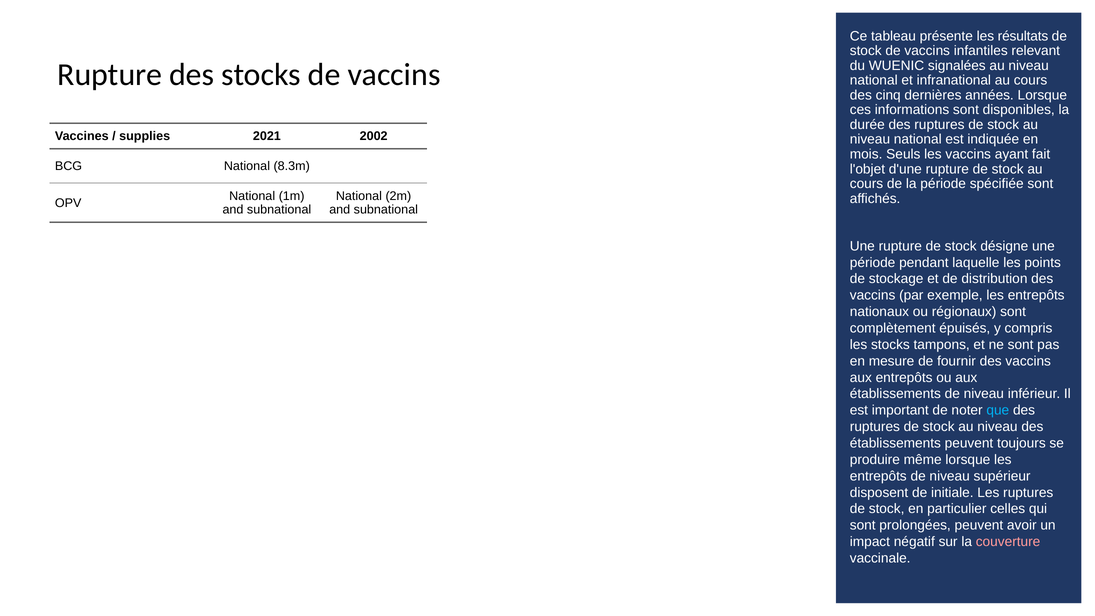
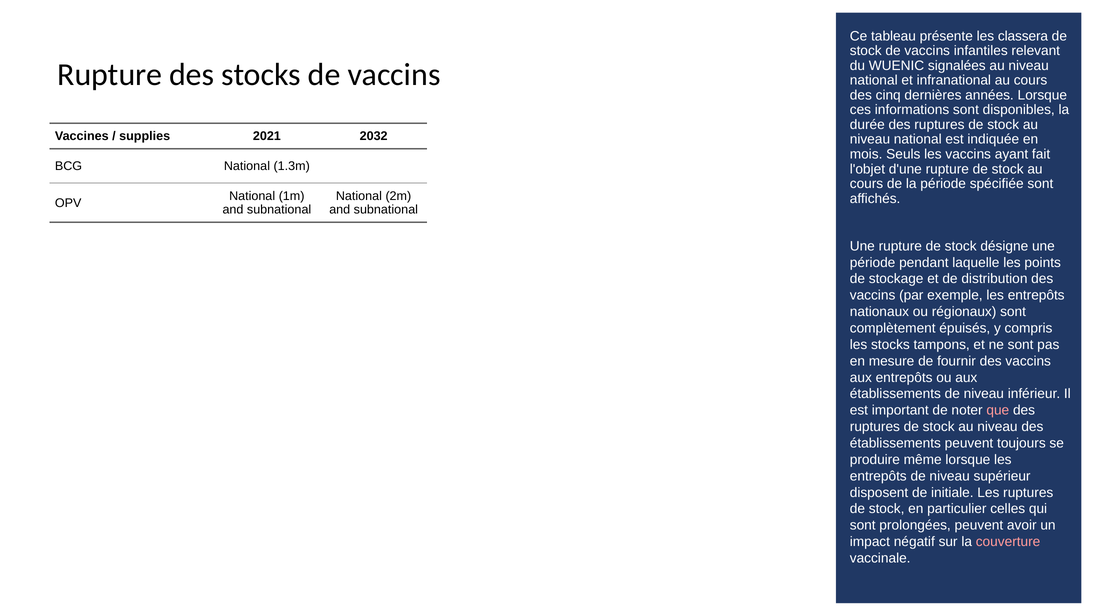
résultats: résultats -> classera (1023, 36)
2002: 2002 -> 2032 (374, 136)
8.3m: 8.3m -> 1.3m (292, 166)
que colour: light blue -> pink (998, 410)
